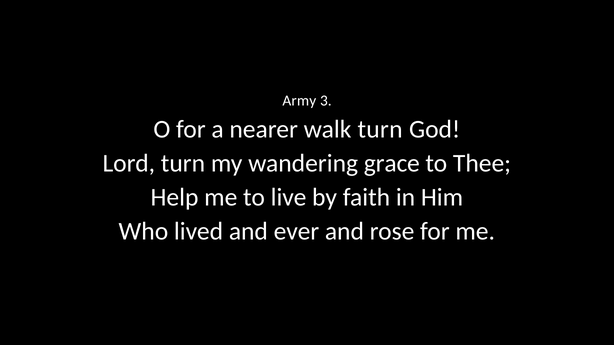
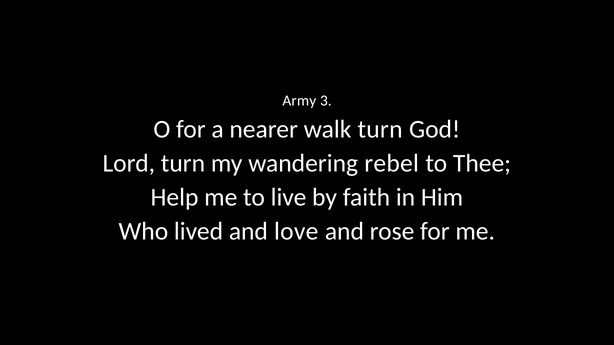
grace: grace -> rebel (392, 163)
ever: ever -> love (296, 231)
